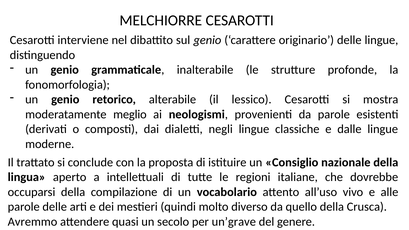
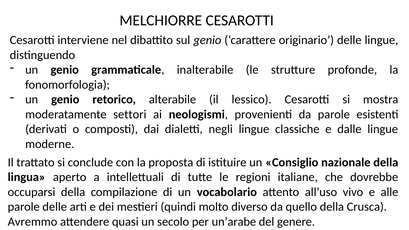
meglio: meglio -> settori (130, 114)
un’grave: un’grave -> un’arabe (234, 222)
